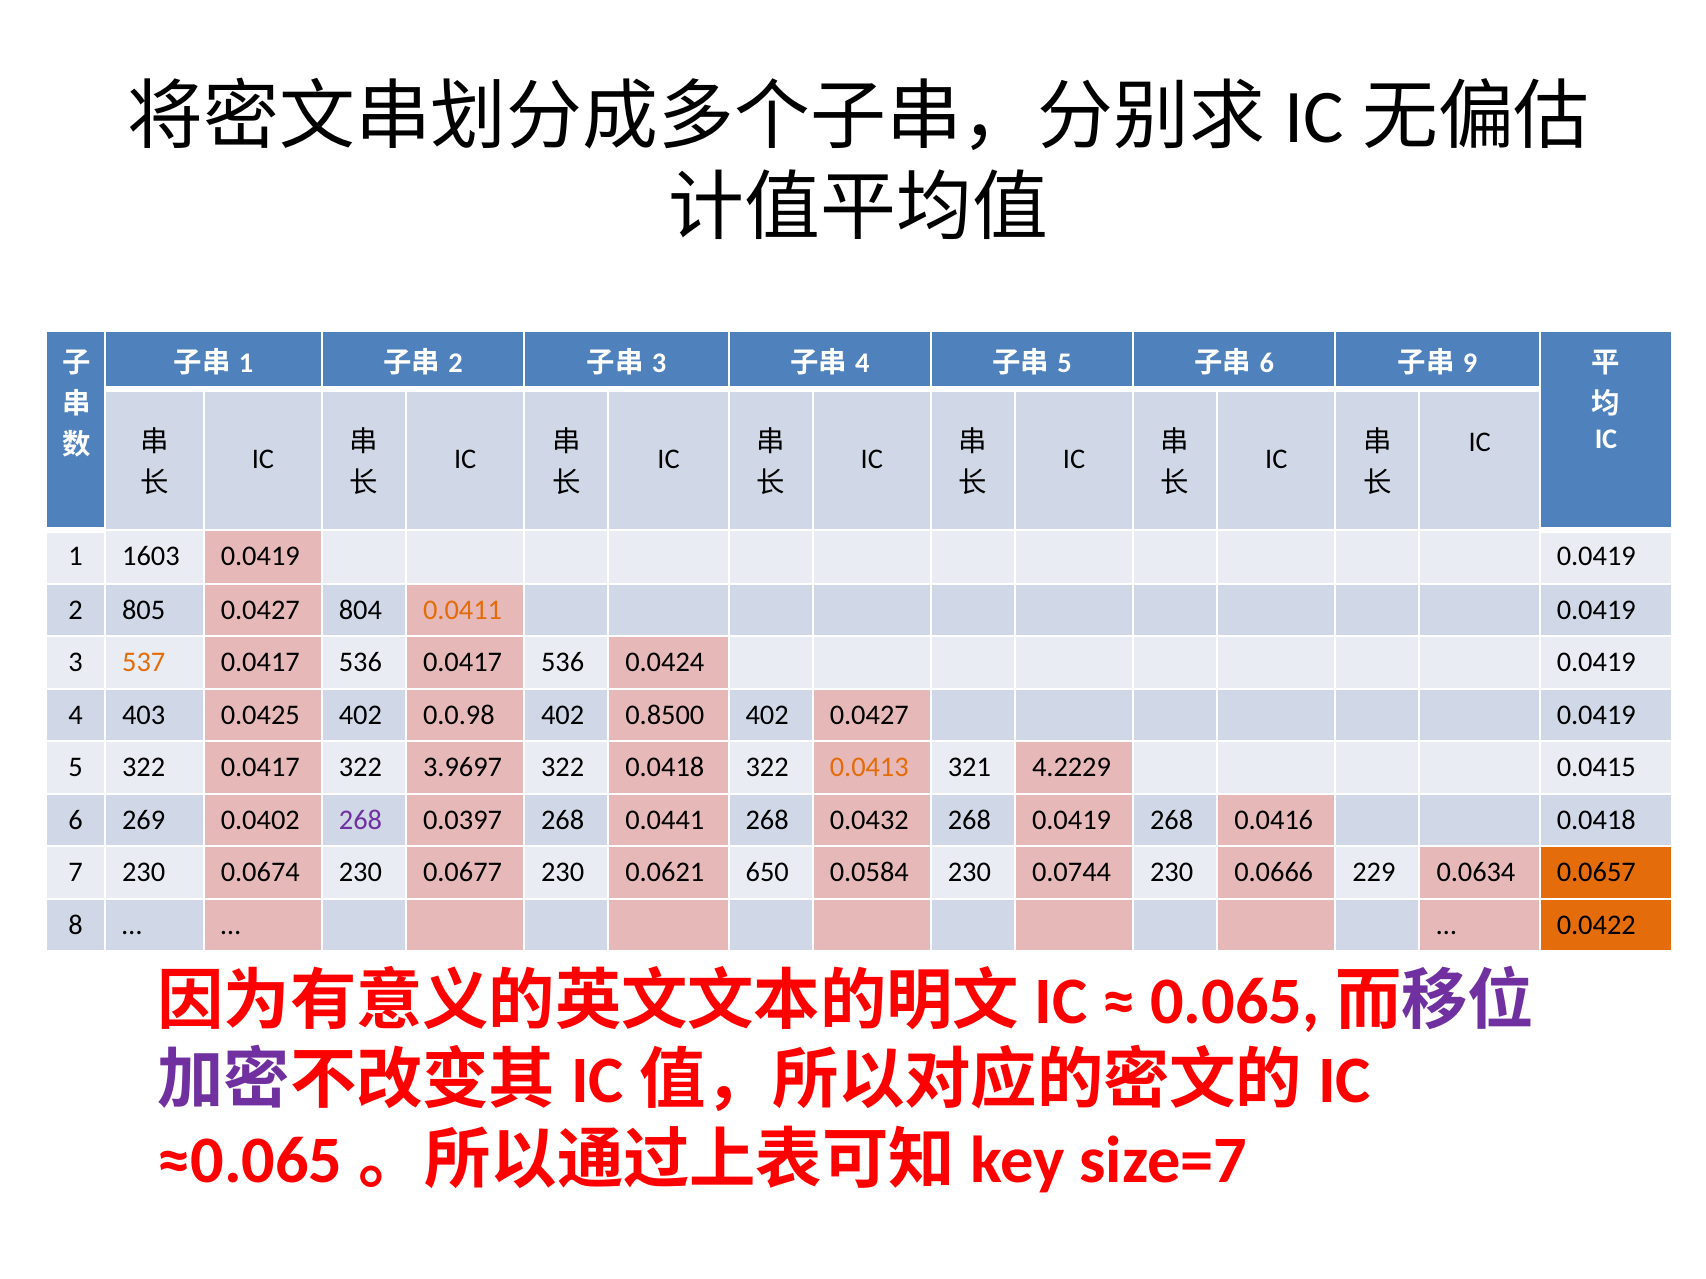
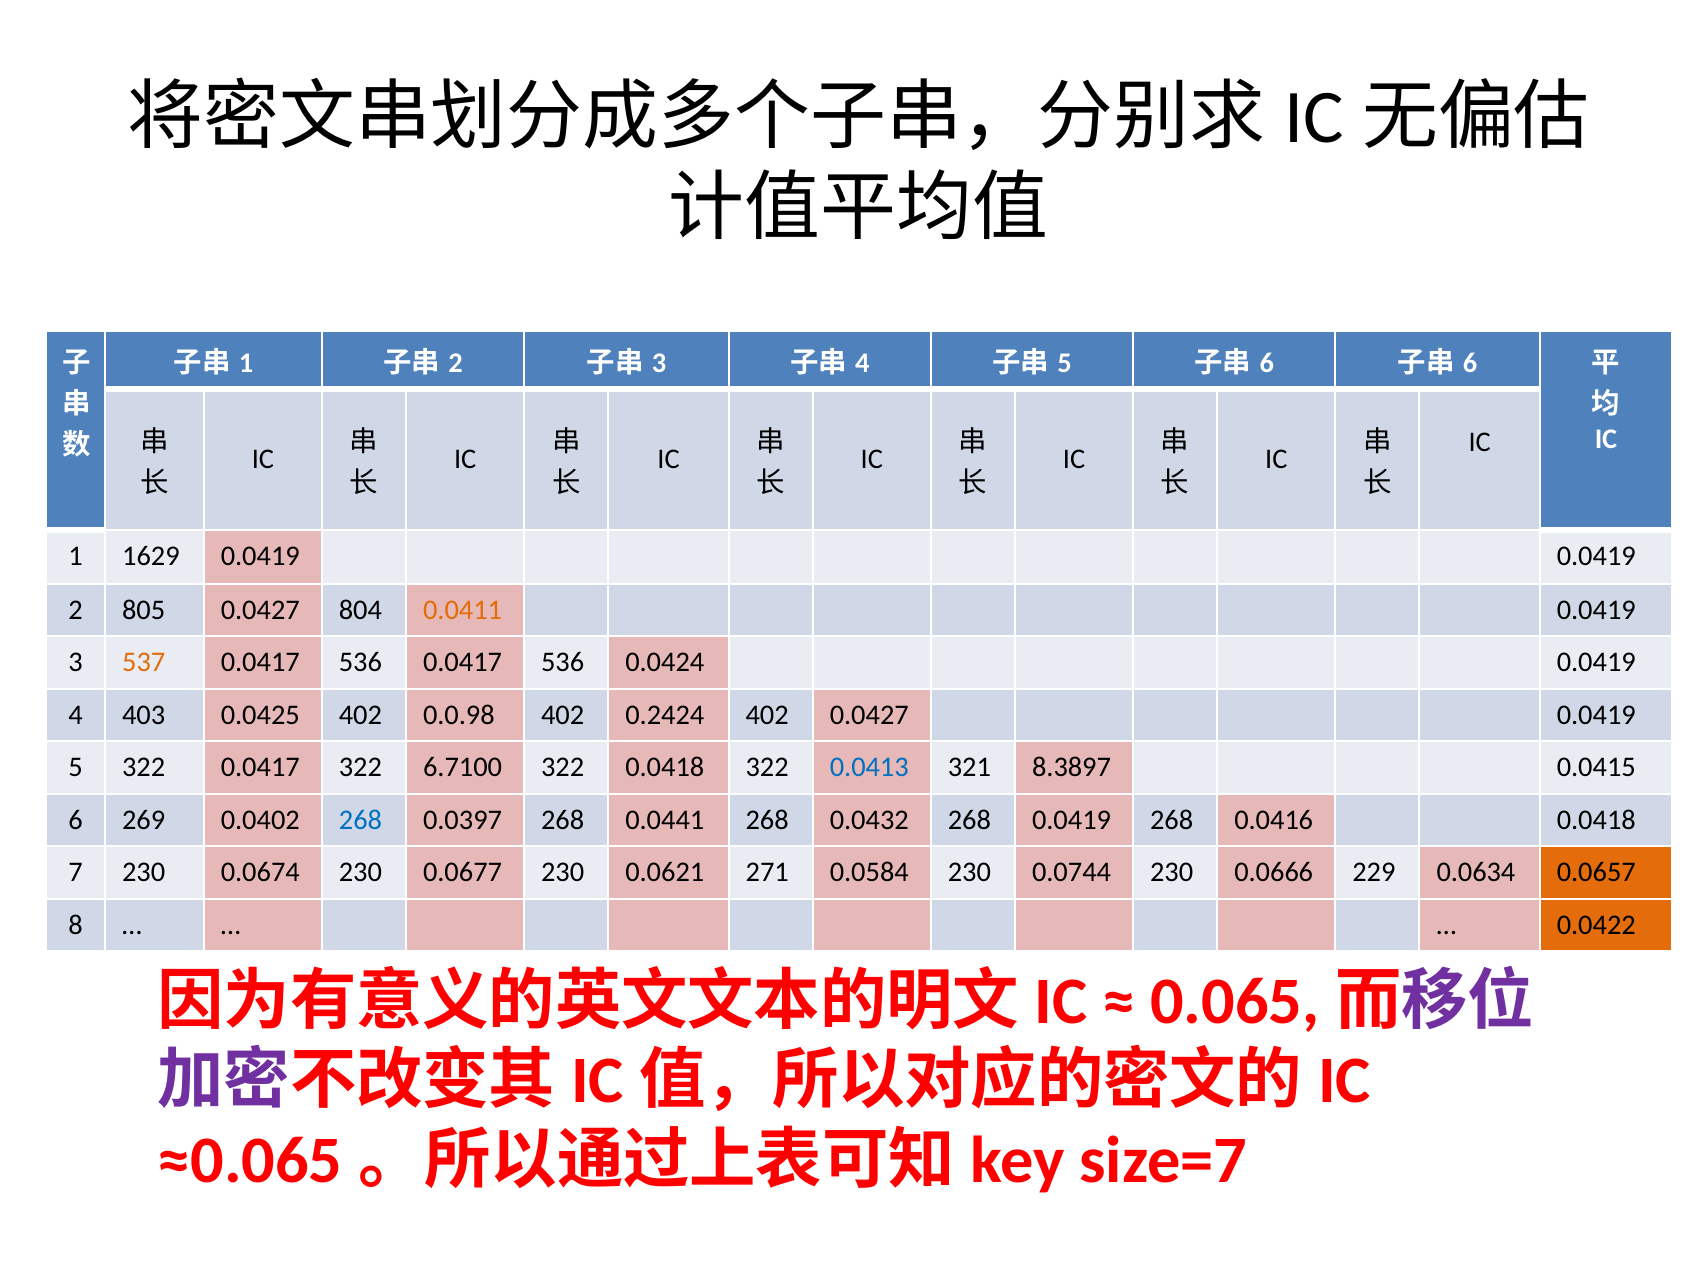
9: 9 -> 6 (1470, 363)
1603: 1603 -> 1629 (151, 556)
0.8500: 0.8500 -> 0.2424 (665, 715)
3.9697: 3.9697 -> 6.7100 (463, 768)
0.0413 colour: orange -> blue (869, 768)
4.2229: 4.2229 -> 8.3897 (1071, 768)
268 colour: purple -> blue (361, 820)
650: 650 -> 271 (767, 873)
